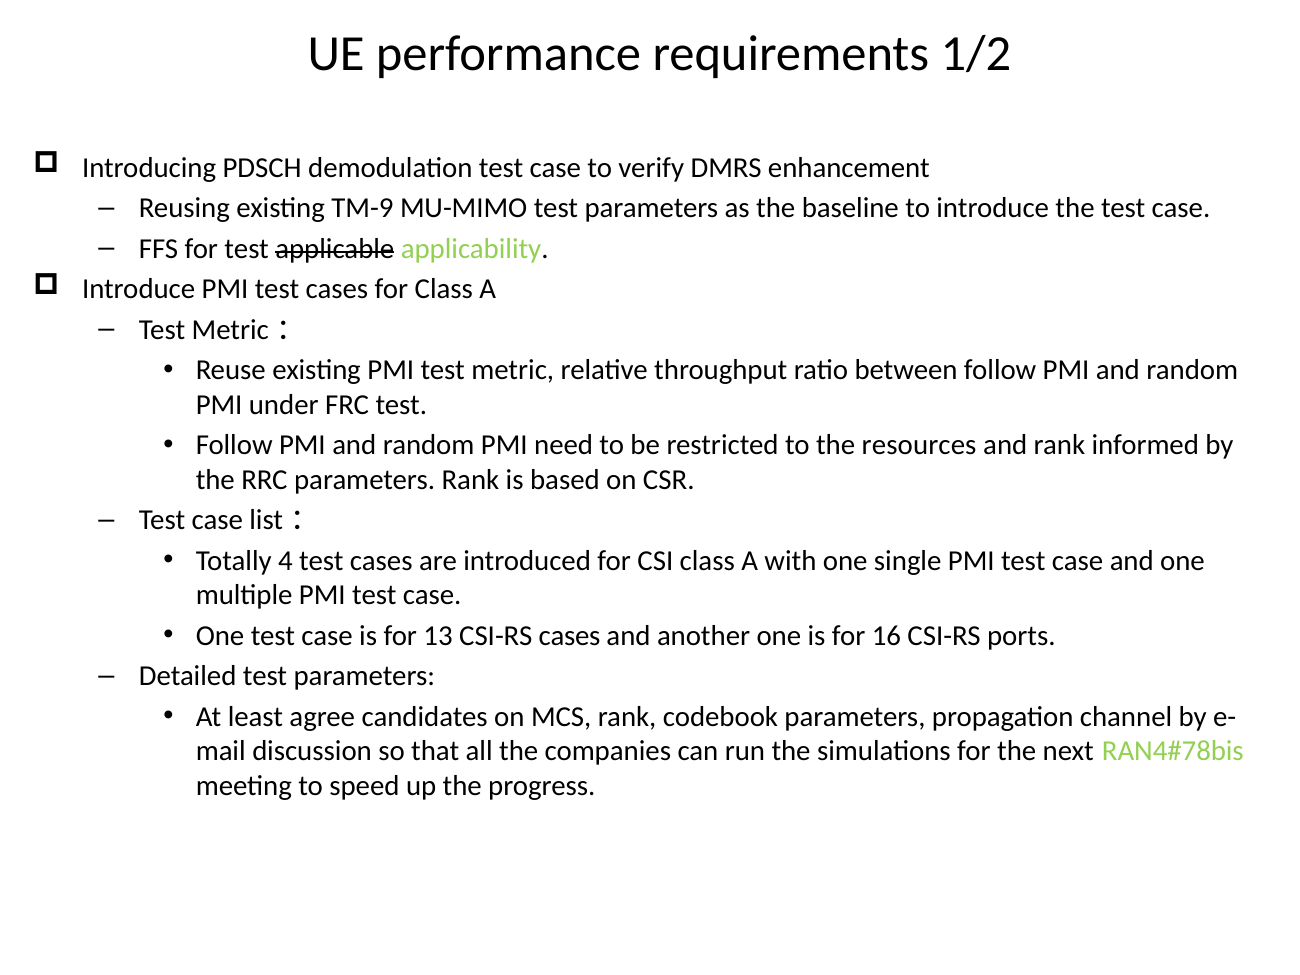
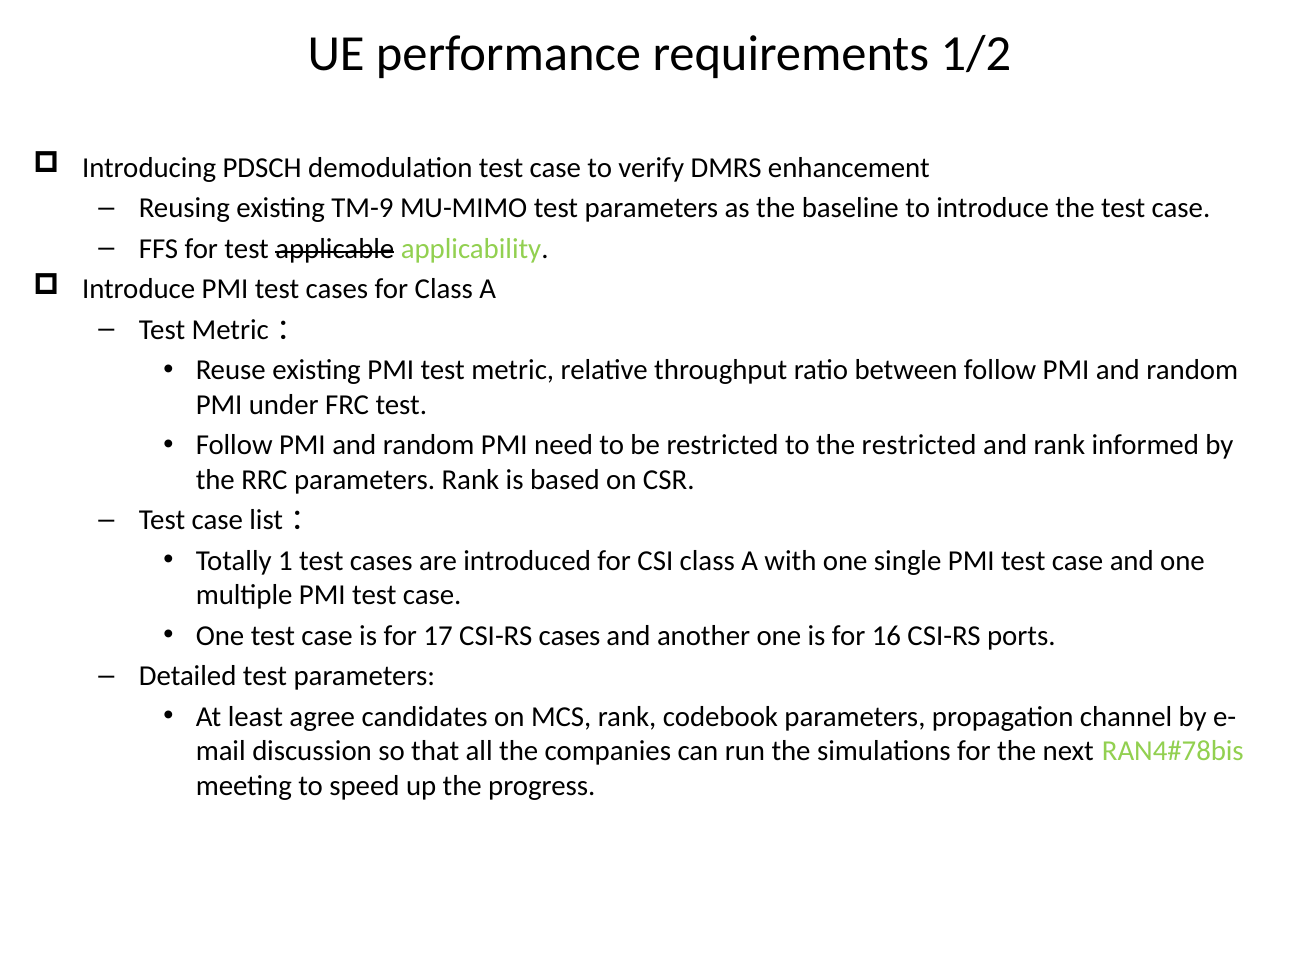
the resources: resources -> restricted (919, 445)
4: 4 -> 1 (286, 561)
13: 13 -> 17 (438, 636)
